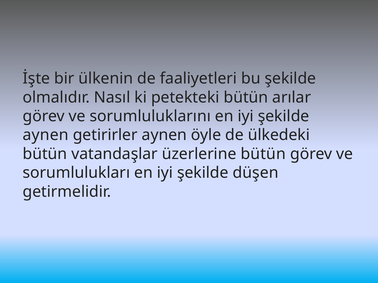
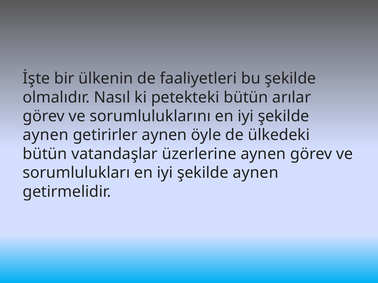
üzerlerine bütün: bütün -> aynen (263, 154)
düşen: düşen -> aynen (256, 173)
